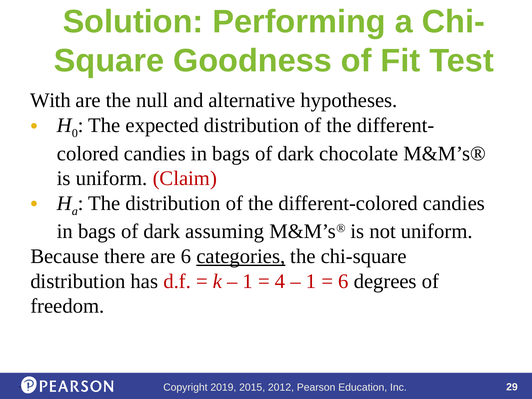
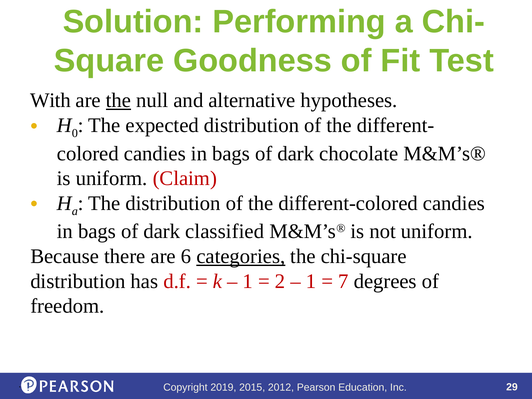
the underline: none -> present (119, 100)
assuming: assuming -> classified (225, 232)
4: 4 -> 2 (280, 281)
6: 6 -> 7 (343, 281)
